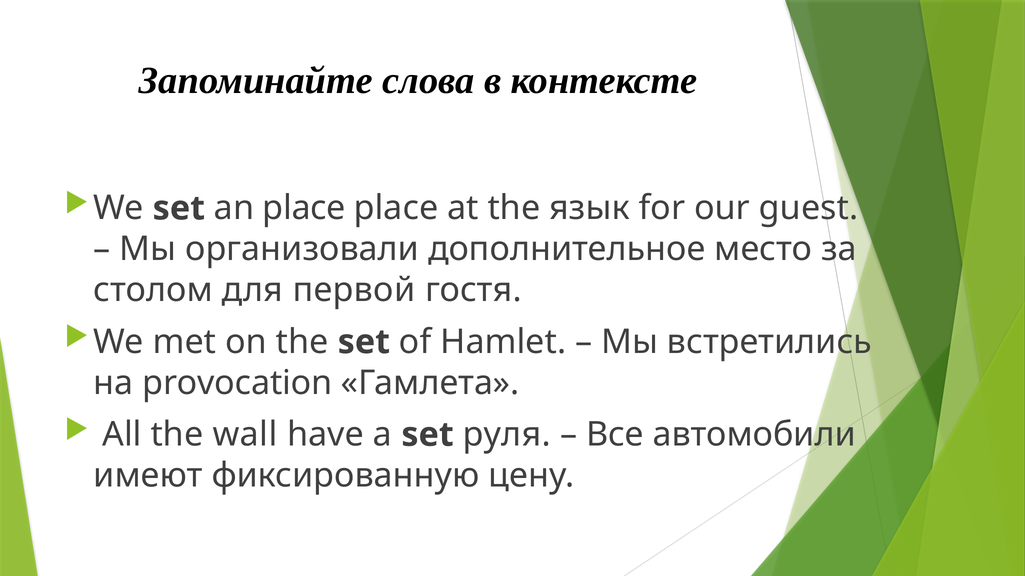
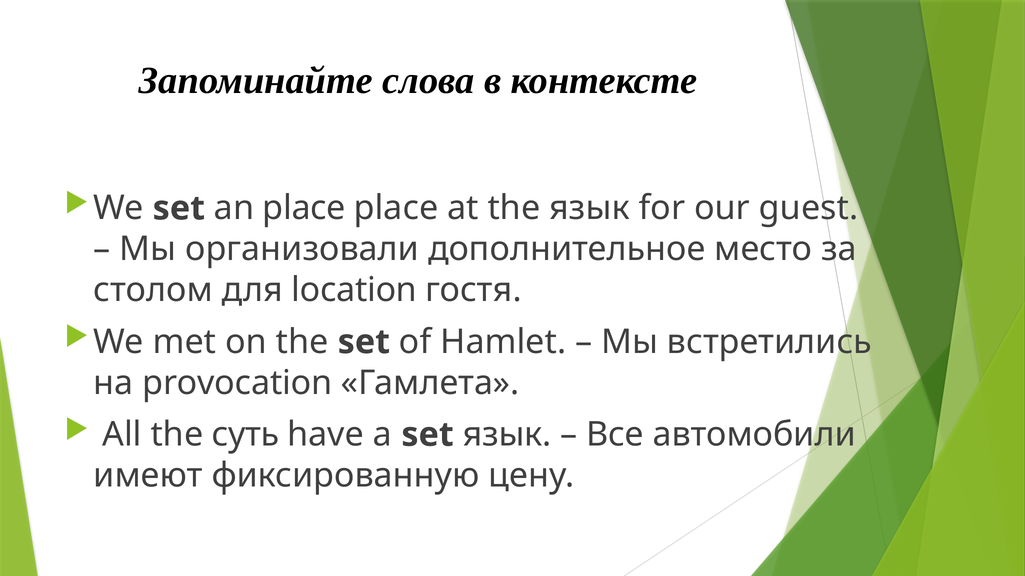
первой: первой -> location (354, 291)
wall: wall -> суть (245, 435)
set руля: руля -> язык (507, 435)
